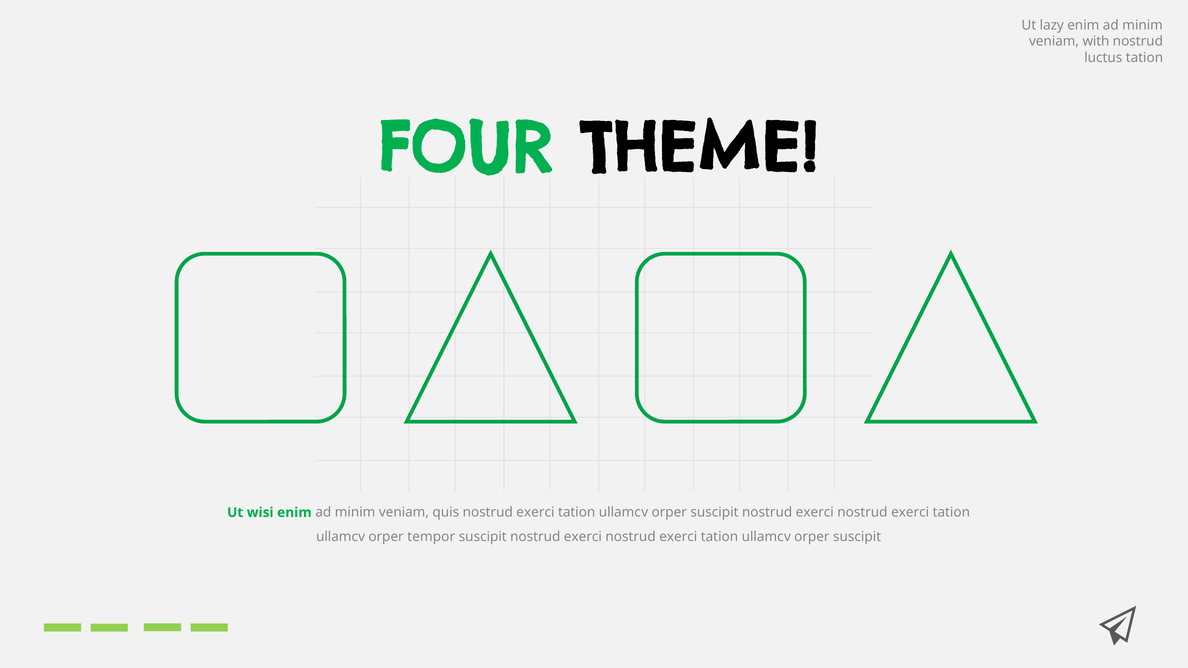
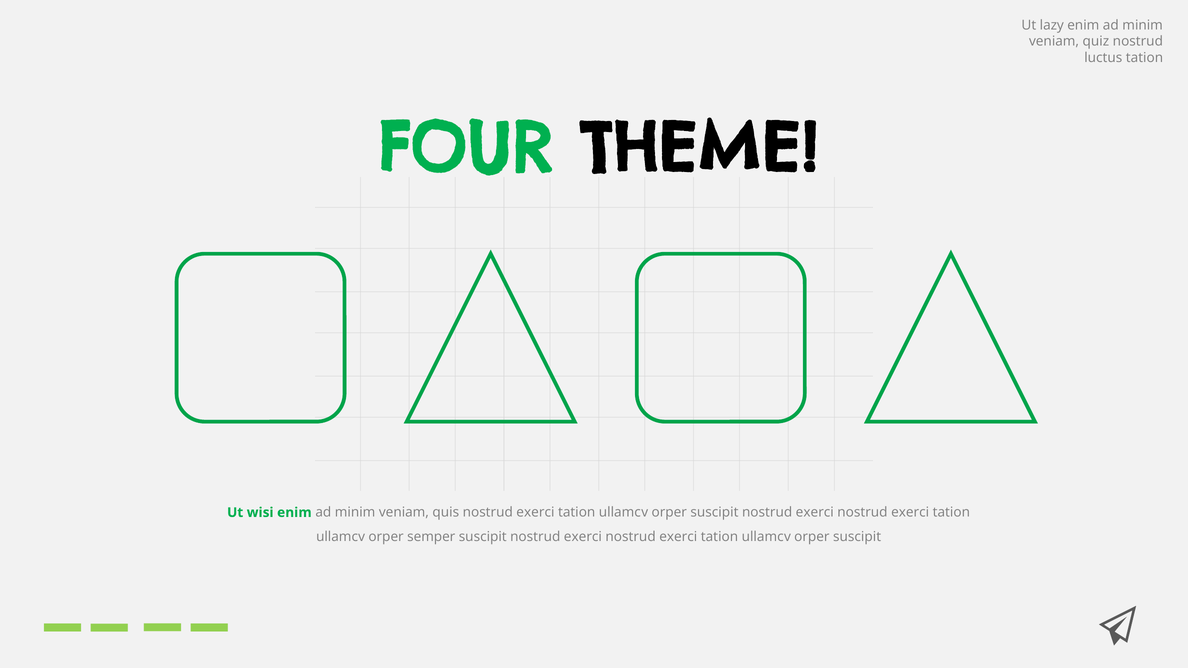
with: with -> quiz (1096, 41)
tempor: tempor -> semper (431, 537)
